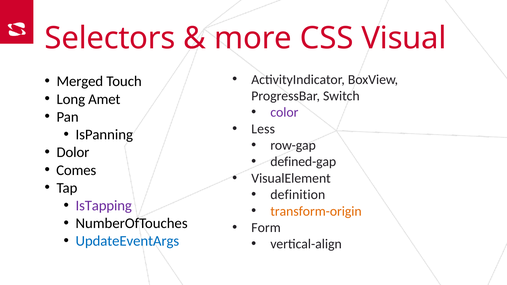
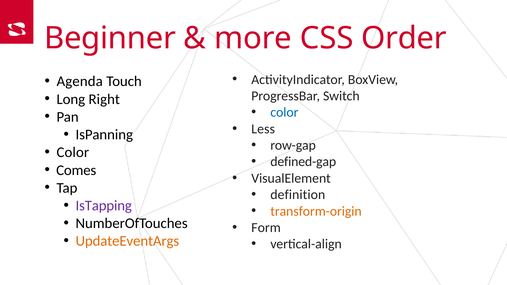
Selectors: Selectors -> Beginner (110, 38)
Visual: Visual -> Order (404, 38)
Merged: Merged -> Agenda (80, 81)
Amet: Amet -> Right (104, 99)
color colour: purple -> blue (284, 113)
Dolor: Dolor -> Color (73, 153)
UpdateEventArgs colour: blue -> orange (127, 241)
